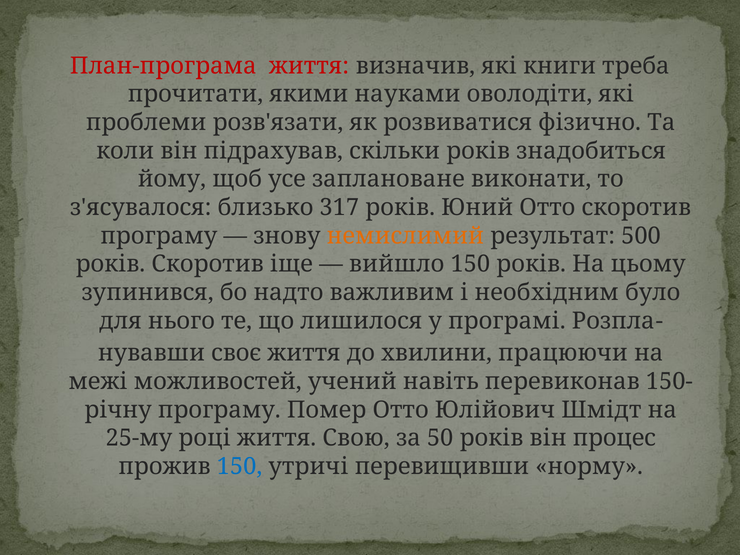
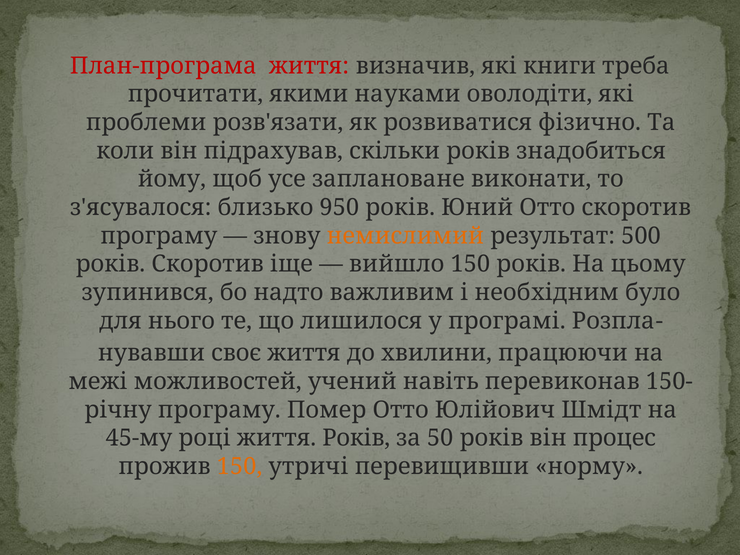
317: 317 -> 950 (339, 207)
25-му: 25-му -> 45-му (139, 438)
життя Свою: Свою -> Років (356, 438)
150 colour: blue -> orange (240, 466)
